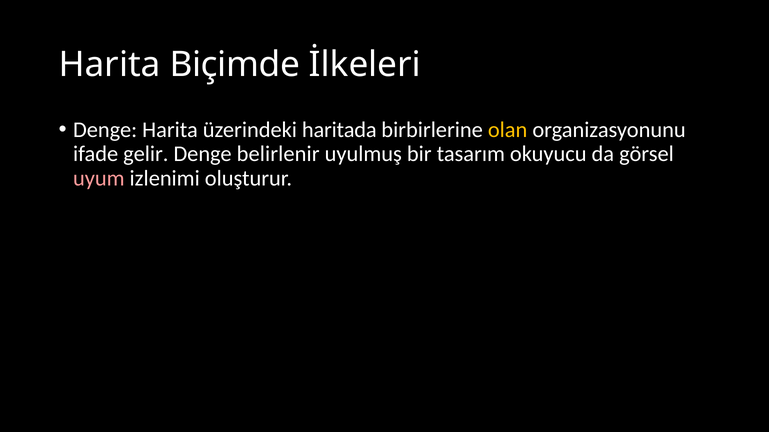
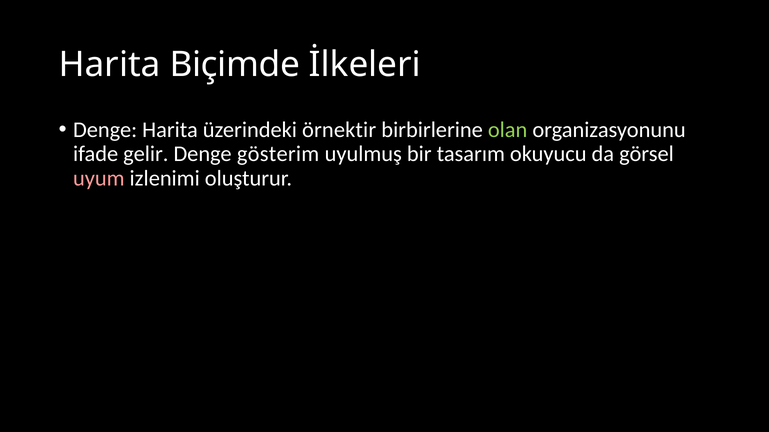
haritada: haritada -> örnektir (339, 130)
olan colour: yellow -> light green (508, 130)
belirlenir: belirlenir -> gösterim (278, 154)
